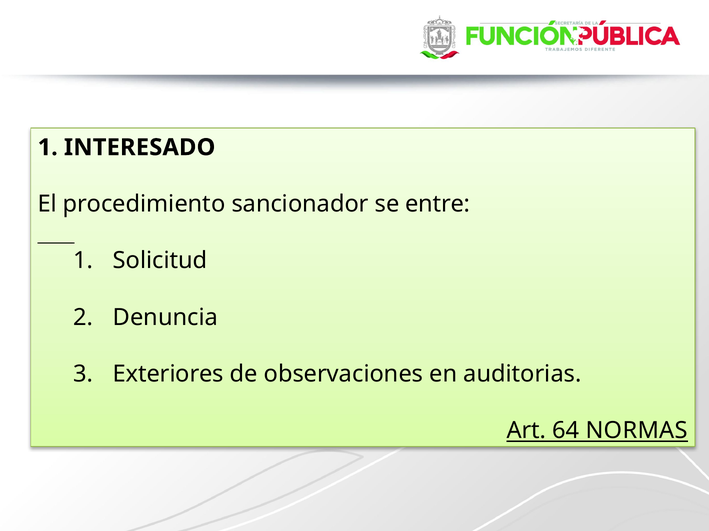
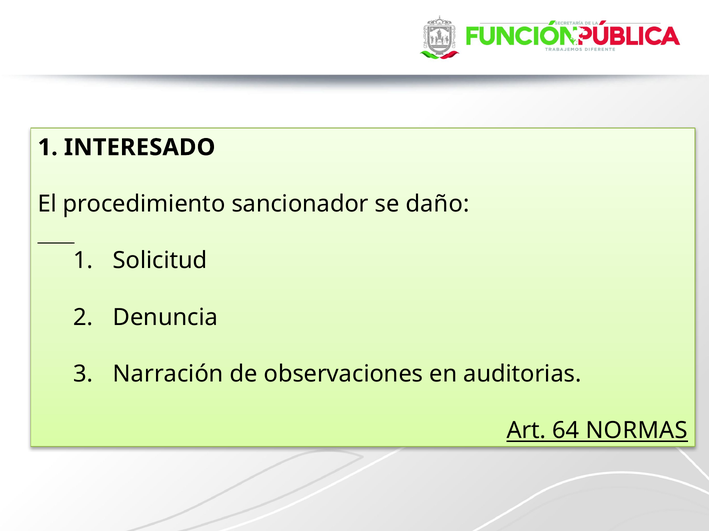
entre: entre -> daño (438, 204)
Exteriores: Exteriores -> Narración (168, 374)
